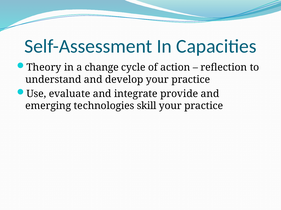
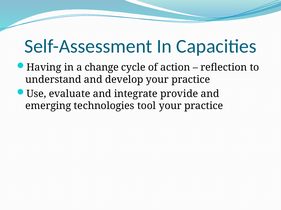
Theory: Theory -> Having (44, 68)
skill: skill -> tool (147, 106)
